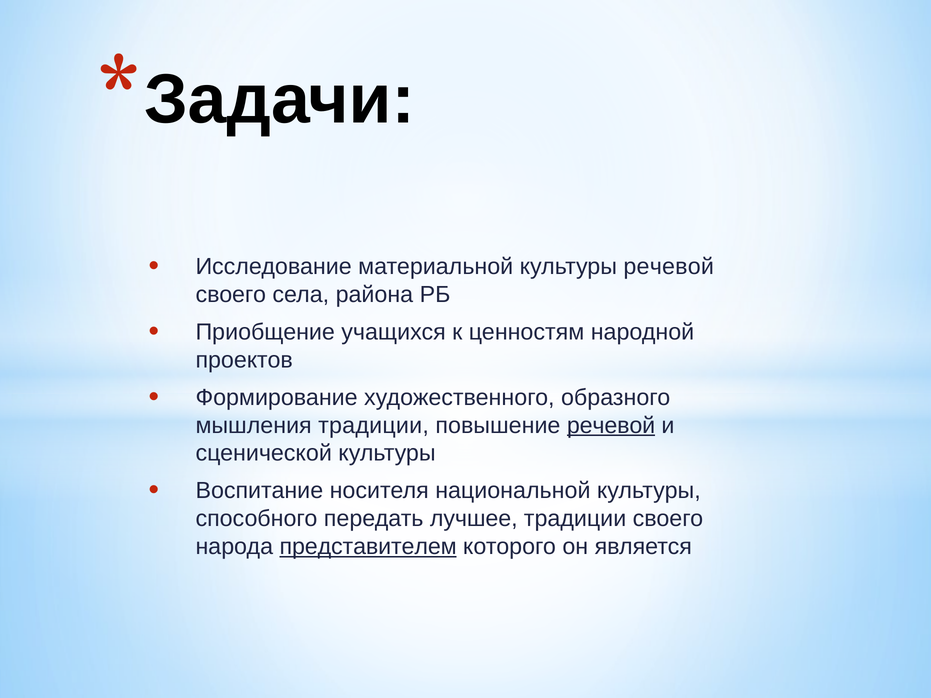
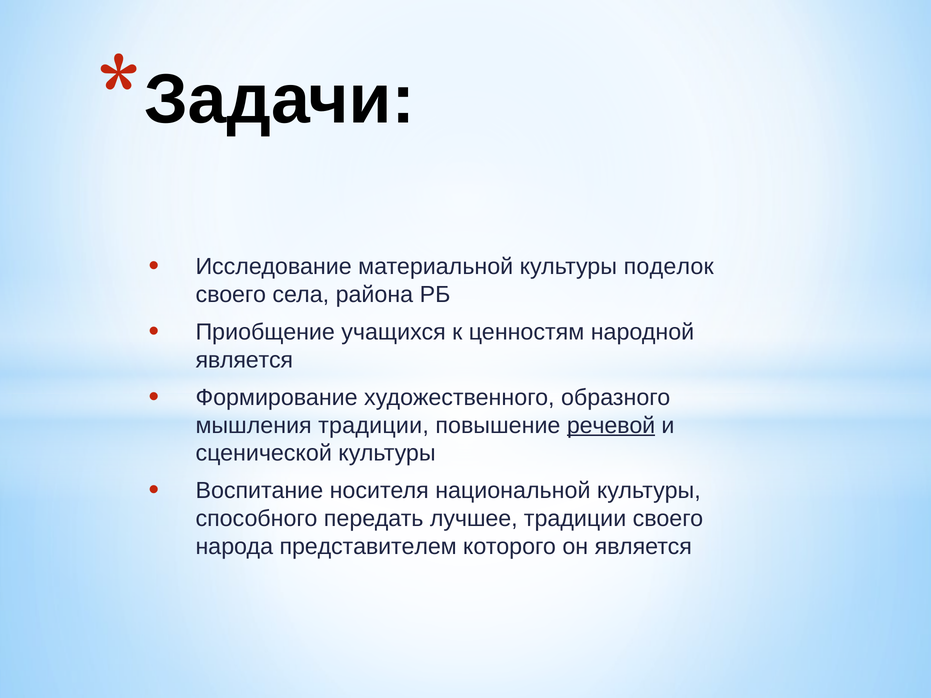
культуры речевой: речевой -> поделок (669, 267)
проектов: проектов -> является (244, 360)
представителем underline: present -> none (368, 547)
